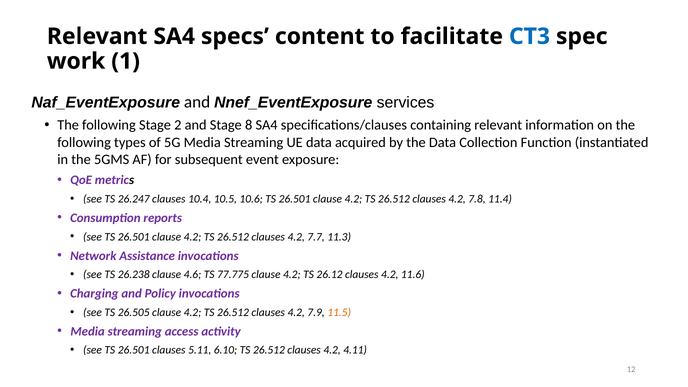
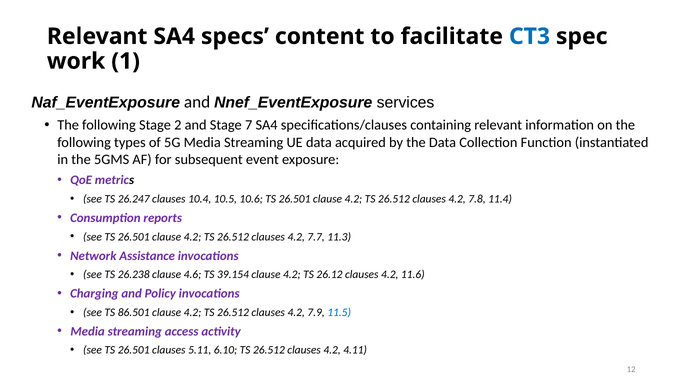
8: 8 -> 7 (249, 125)
77.775: 77.775 -> 39.154 (233, 275)
26.505: 26.505 -> 86.501 (134, 312)
11.5 colour: orange -> blue (339, 312)
